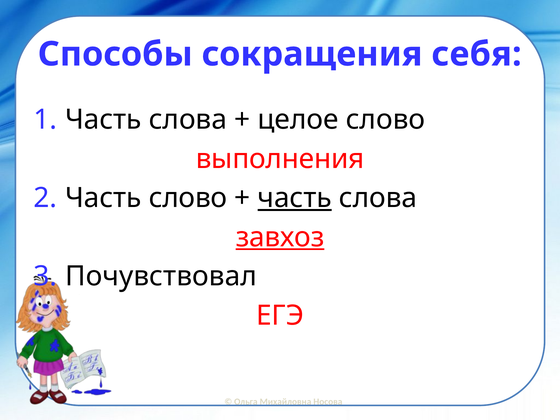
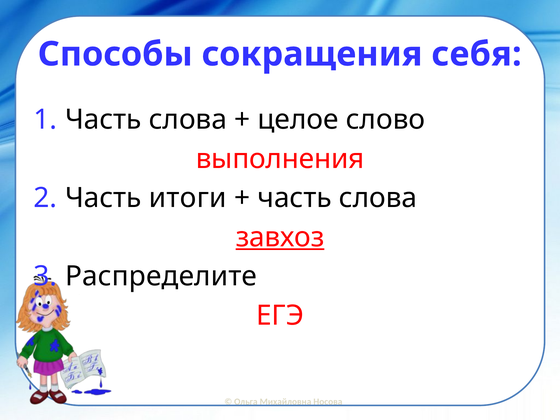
Часть слово: слово -> итоги (188, 198)
часть underline: present -> none (295, 198)
Почувствовал: Почувствовал -> Распределите (161, 276)
